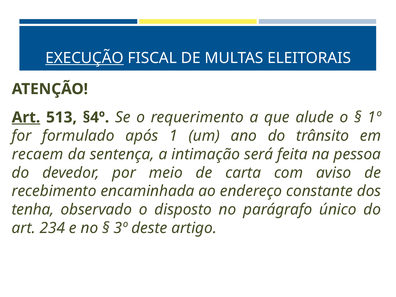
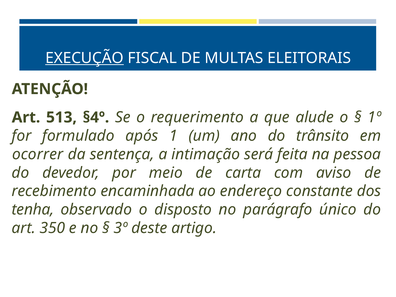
Art underline: present -> none (26, 117)
recaem: recaem -> ocorrer (38, 154)
234: 234 -> 350 (52, 228)
